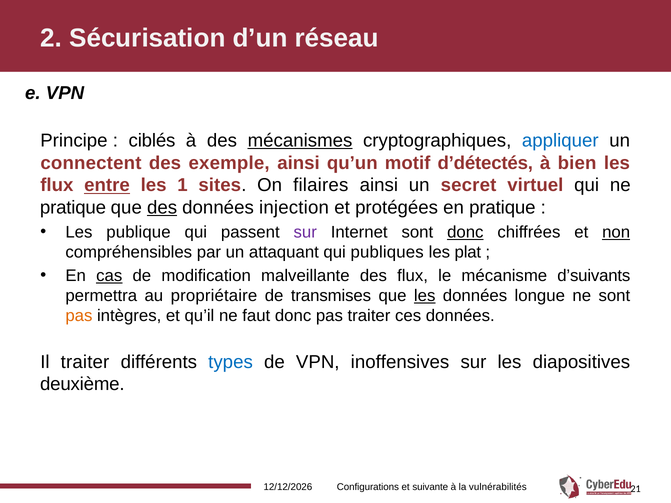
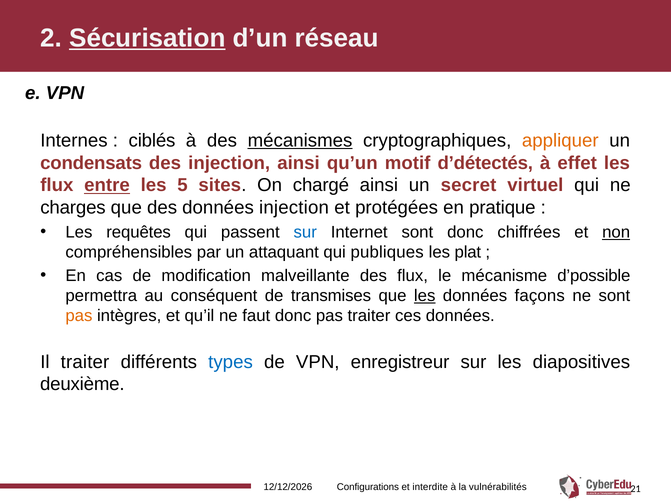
Sécurisation underline: none -> present (147, 38)
Principe: Principe -> Internes (74, 141)
appliquer colour: blue -> orange (560, 141)
connectent: connectent -> condensats (91, 163)
des exemple: exemple -> injection (229, 163)
bien: bien -> effet (577, 163)
1: 1 -> 5 (183, 185)
filaires: filaires -> chargé (321, 185)
pratique: pratique -> charges (73, 208)
des underline: present -> none (162, 208)
publique: publique -> requêtes (139, 232)
sur colour: purple -> blue (305, 232)
donc underline: present -> none (465, 232)
cas underline: present -> none (109, 276)
d’suivants: d’suivants -> d’possible (594, 276)
propriétaire: propriétaire -> conséquent (214, 296)
longue: longue -> façons (540, 296)
inoffensives: inoffensives -> enregistreur (400, 362)
suivante: suivante -> interdite (430, 487)
